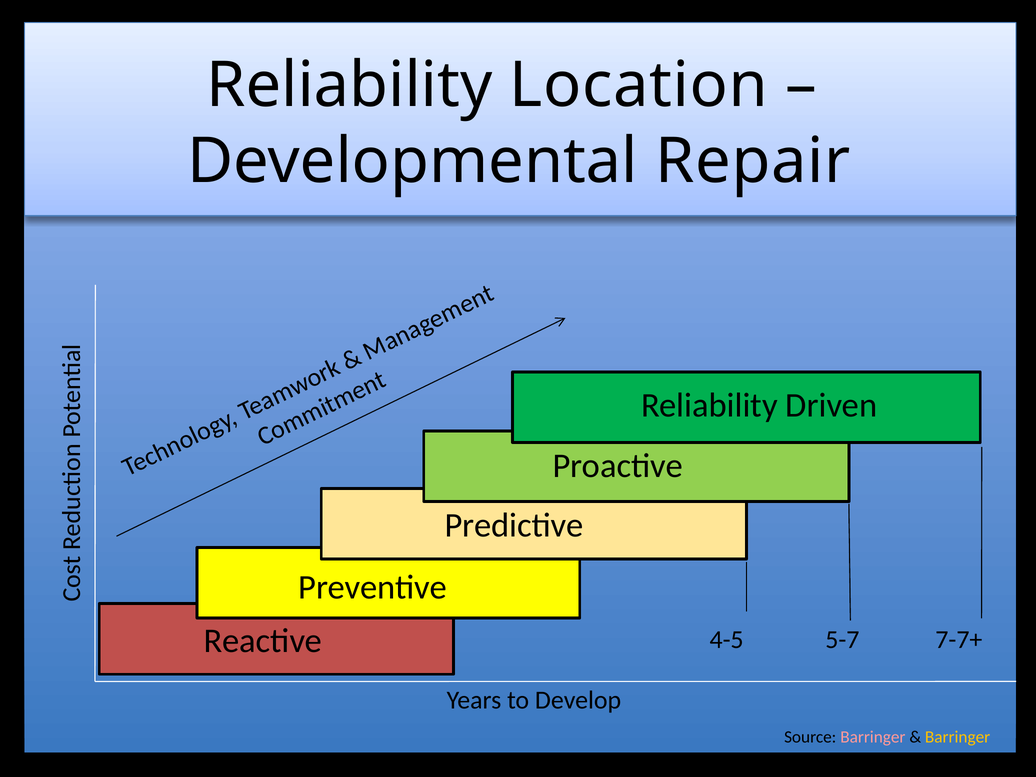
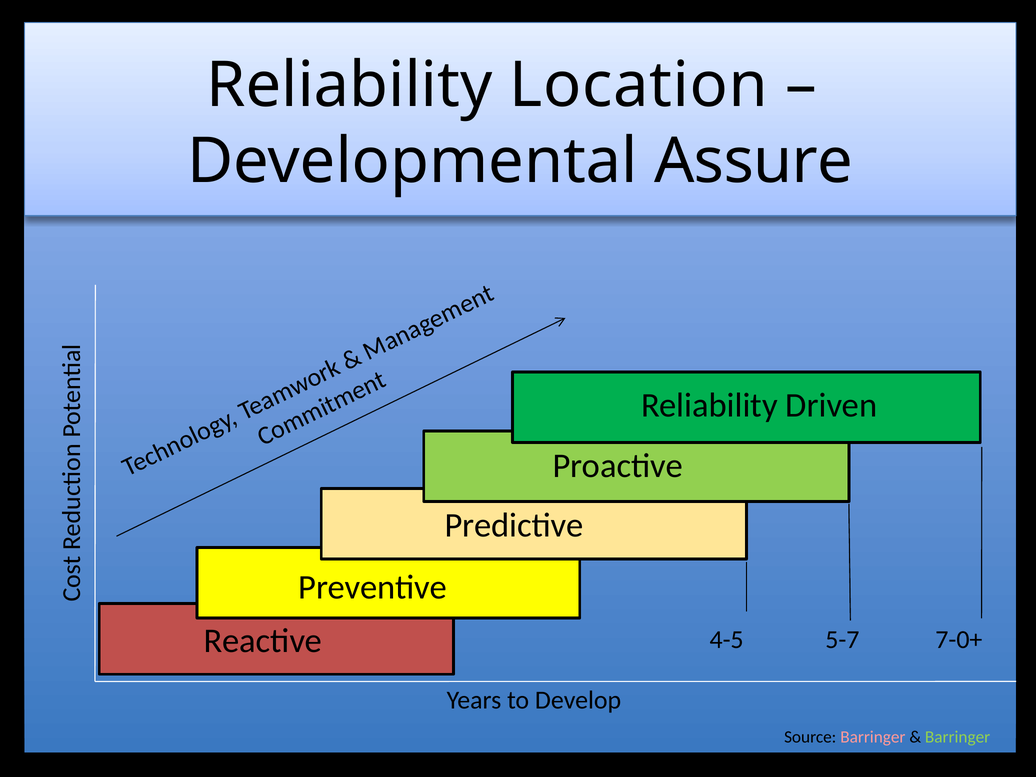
Repair: Repair -> Assure (754, 162)
7-7+: 7-7+ -> 7-0+ (959, 640)
Barringer colour: yellow -> light green (958, 737)
